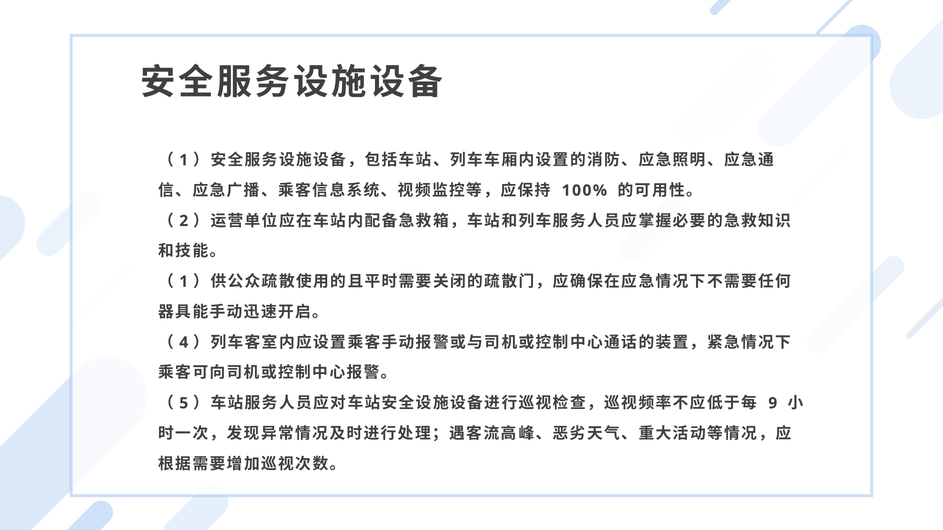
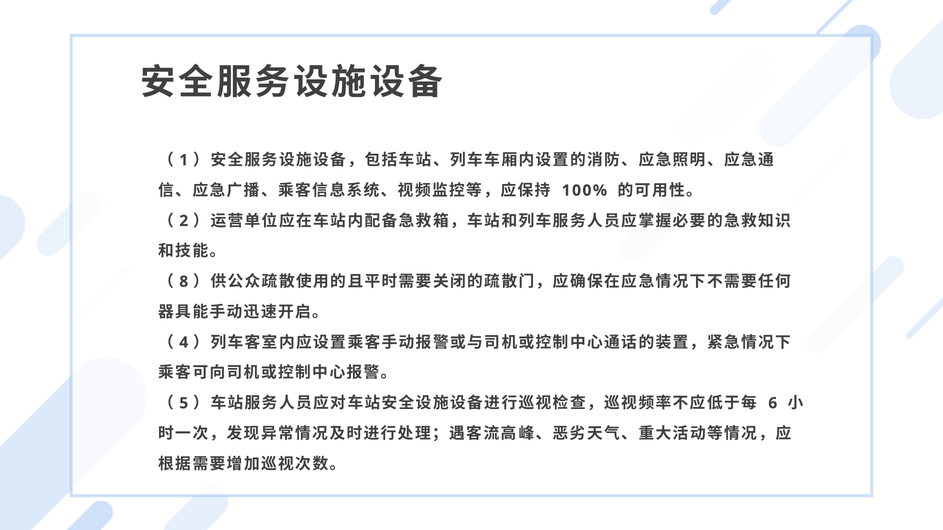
1: 1 -> 8 (184, 282)
9: 9 -> 6 (773, 403)
